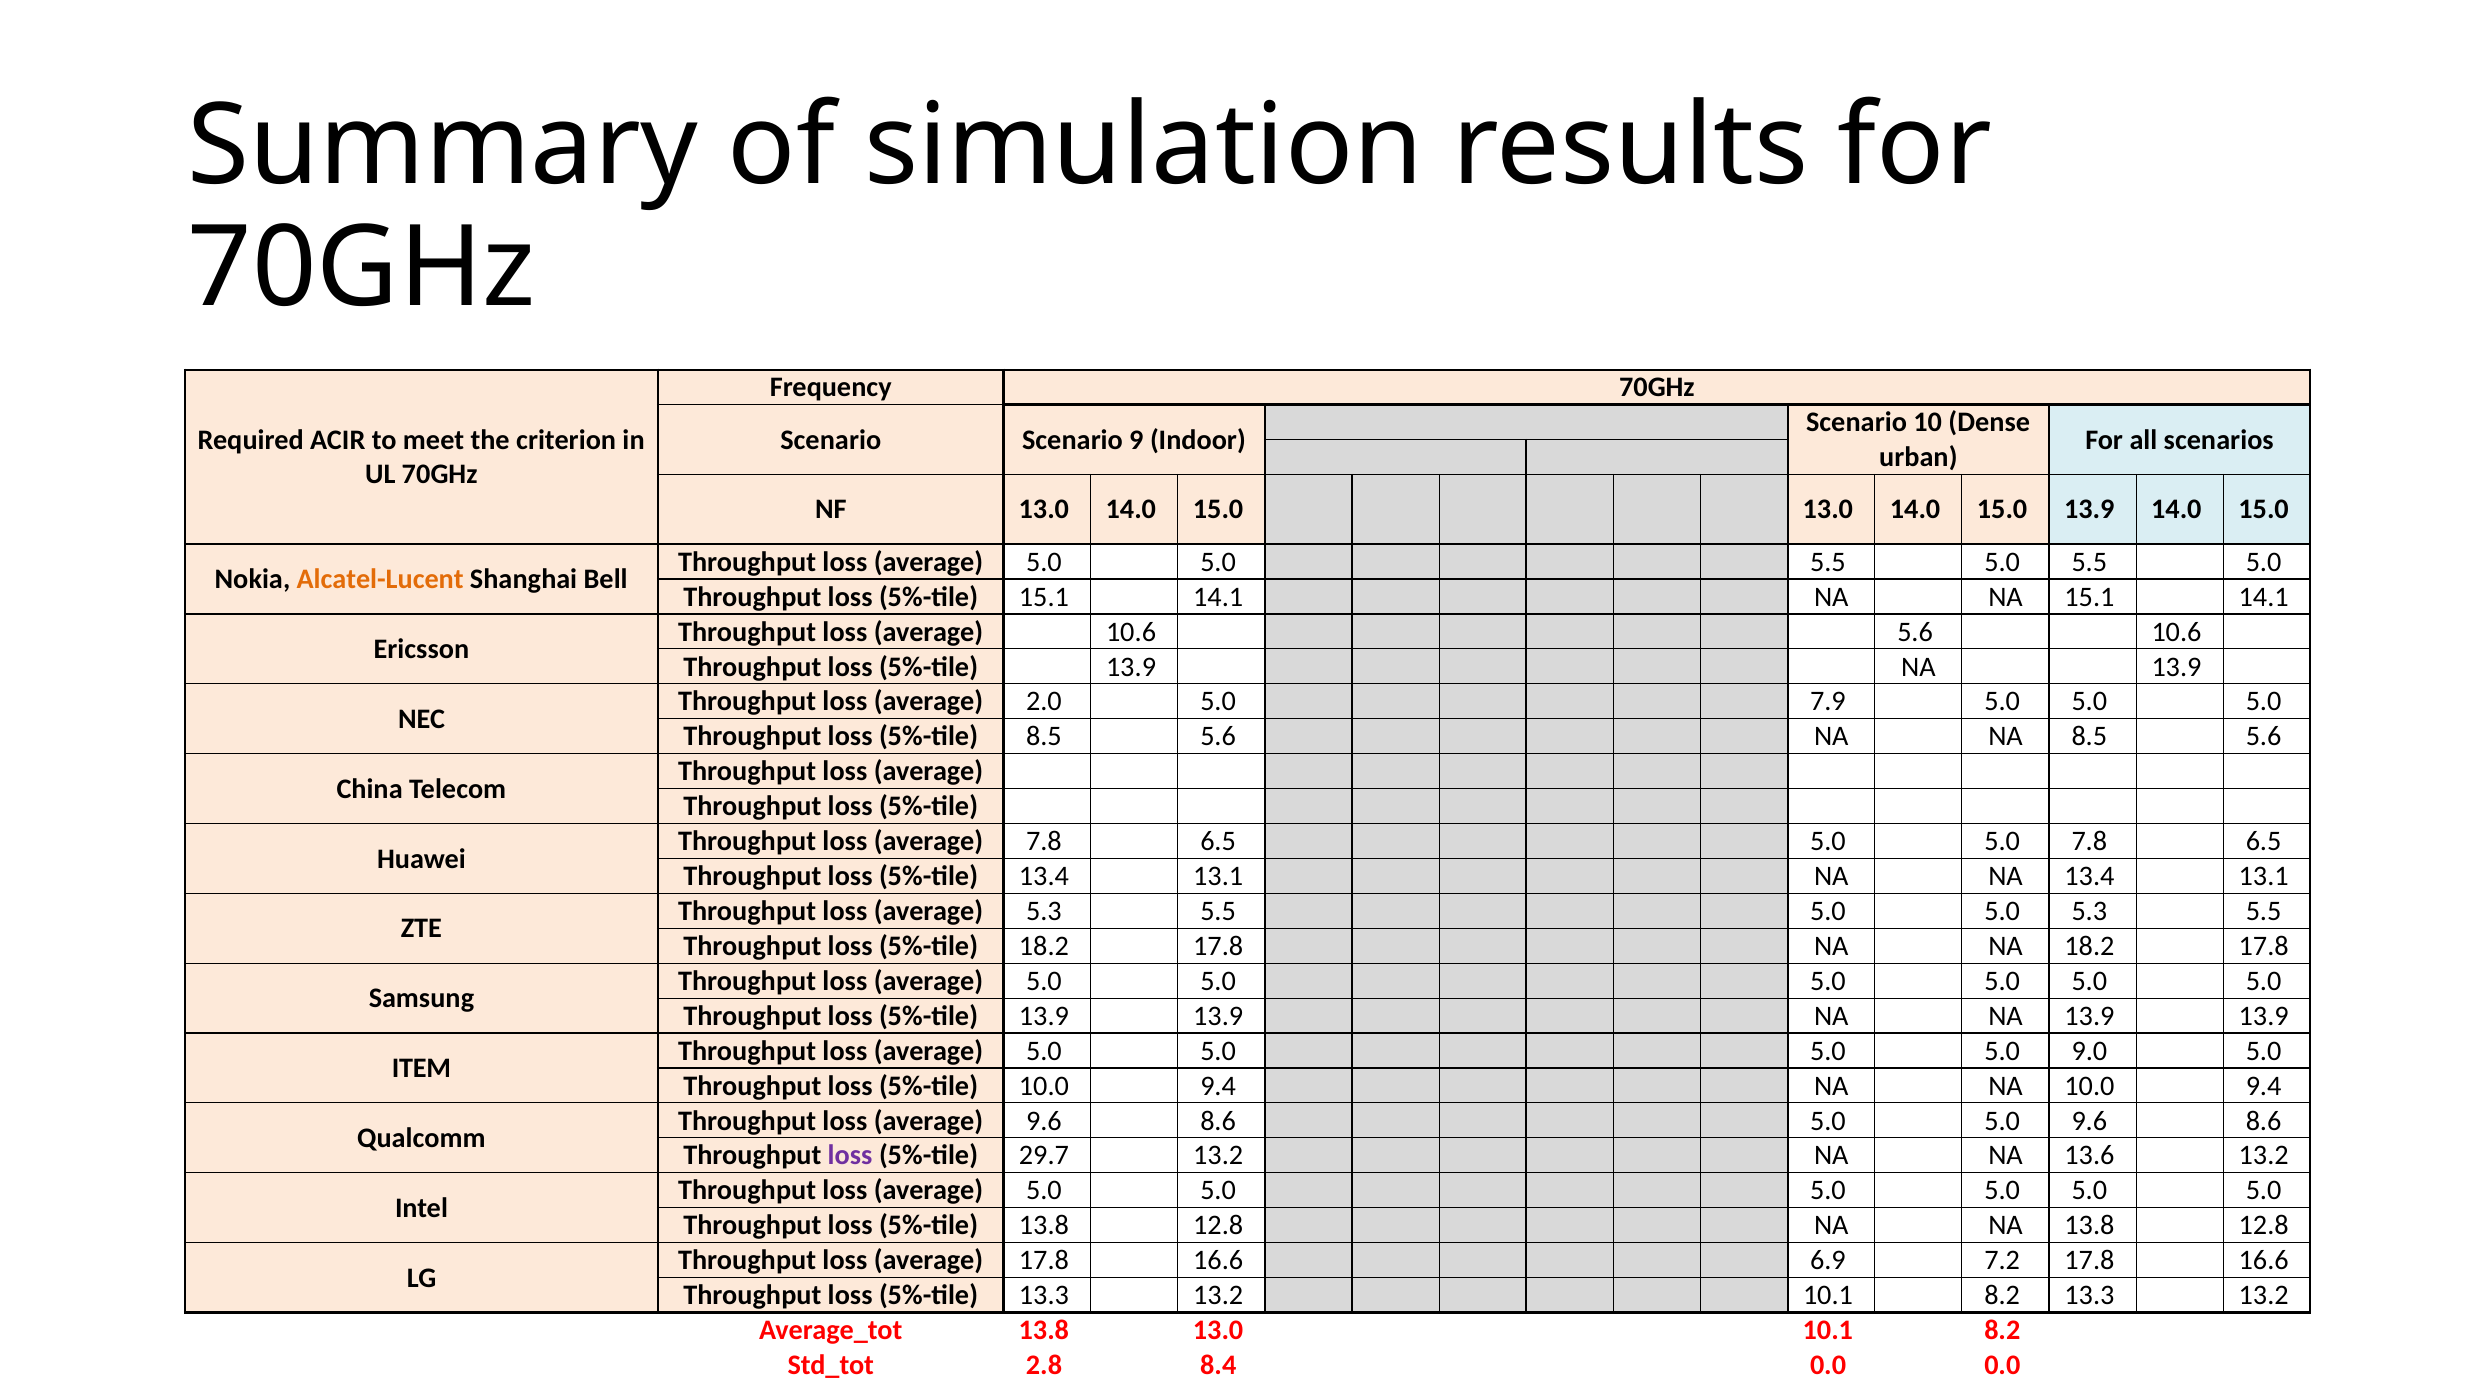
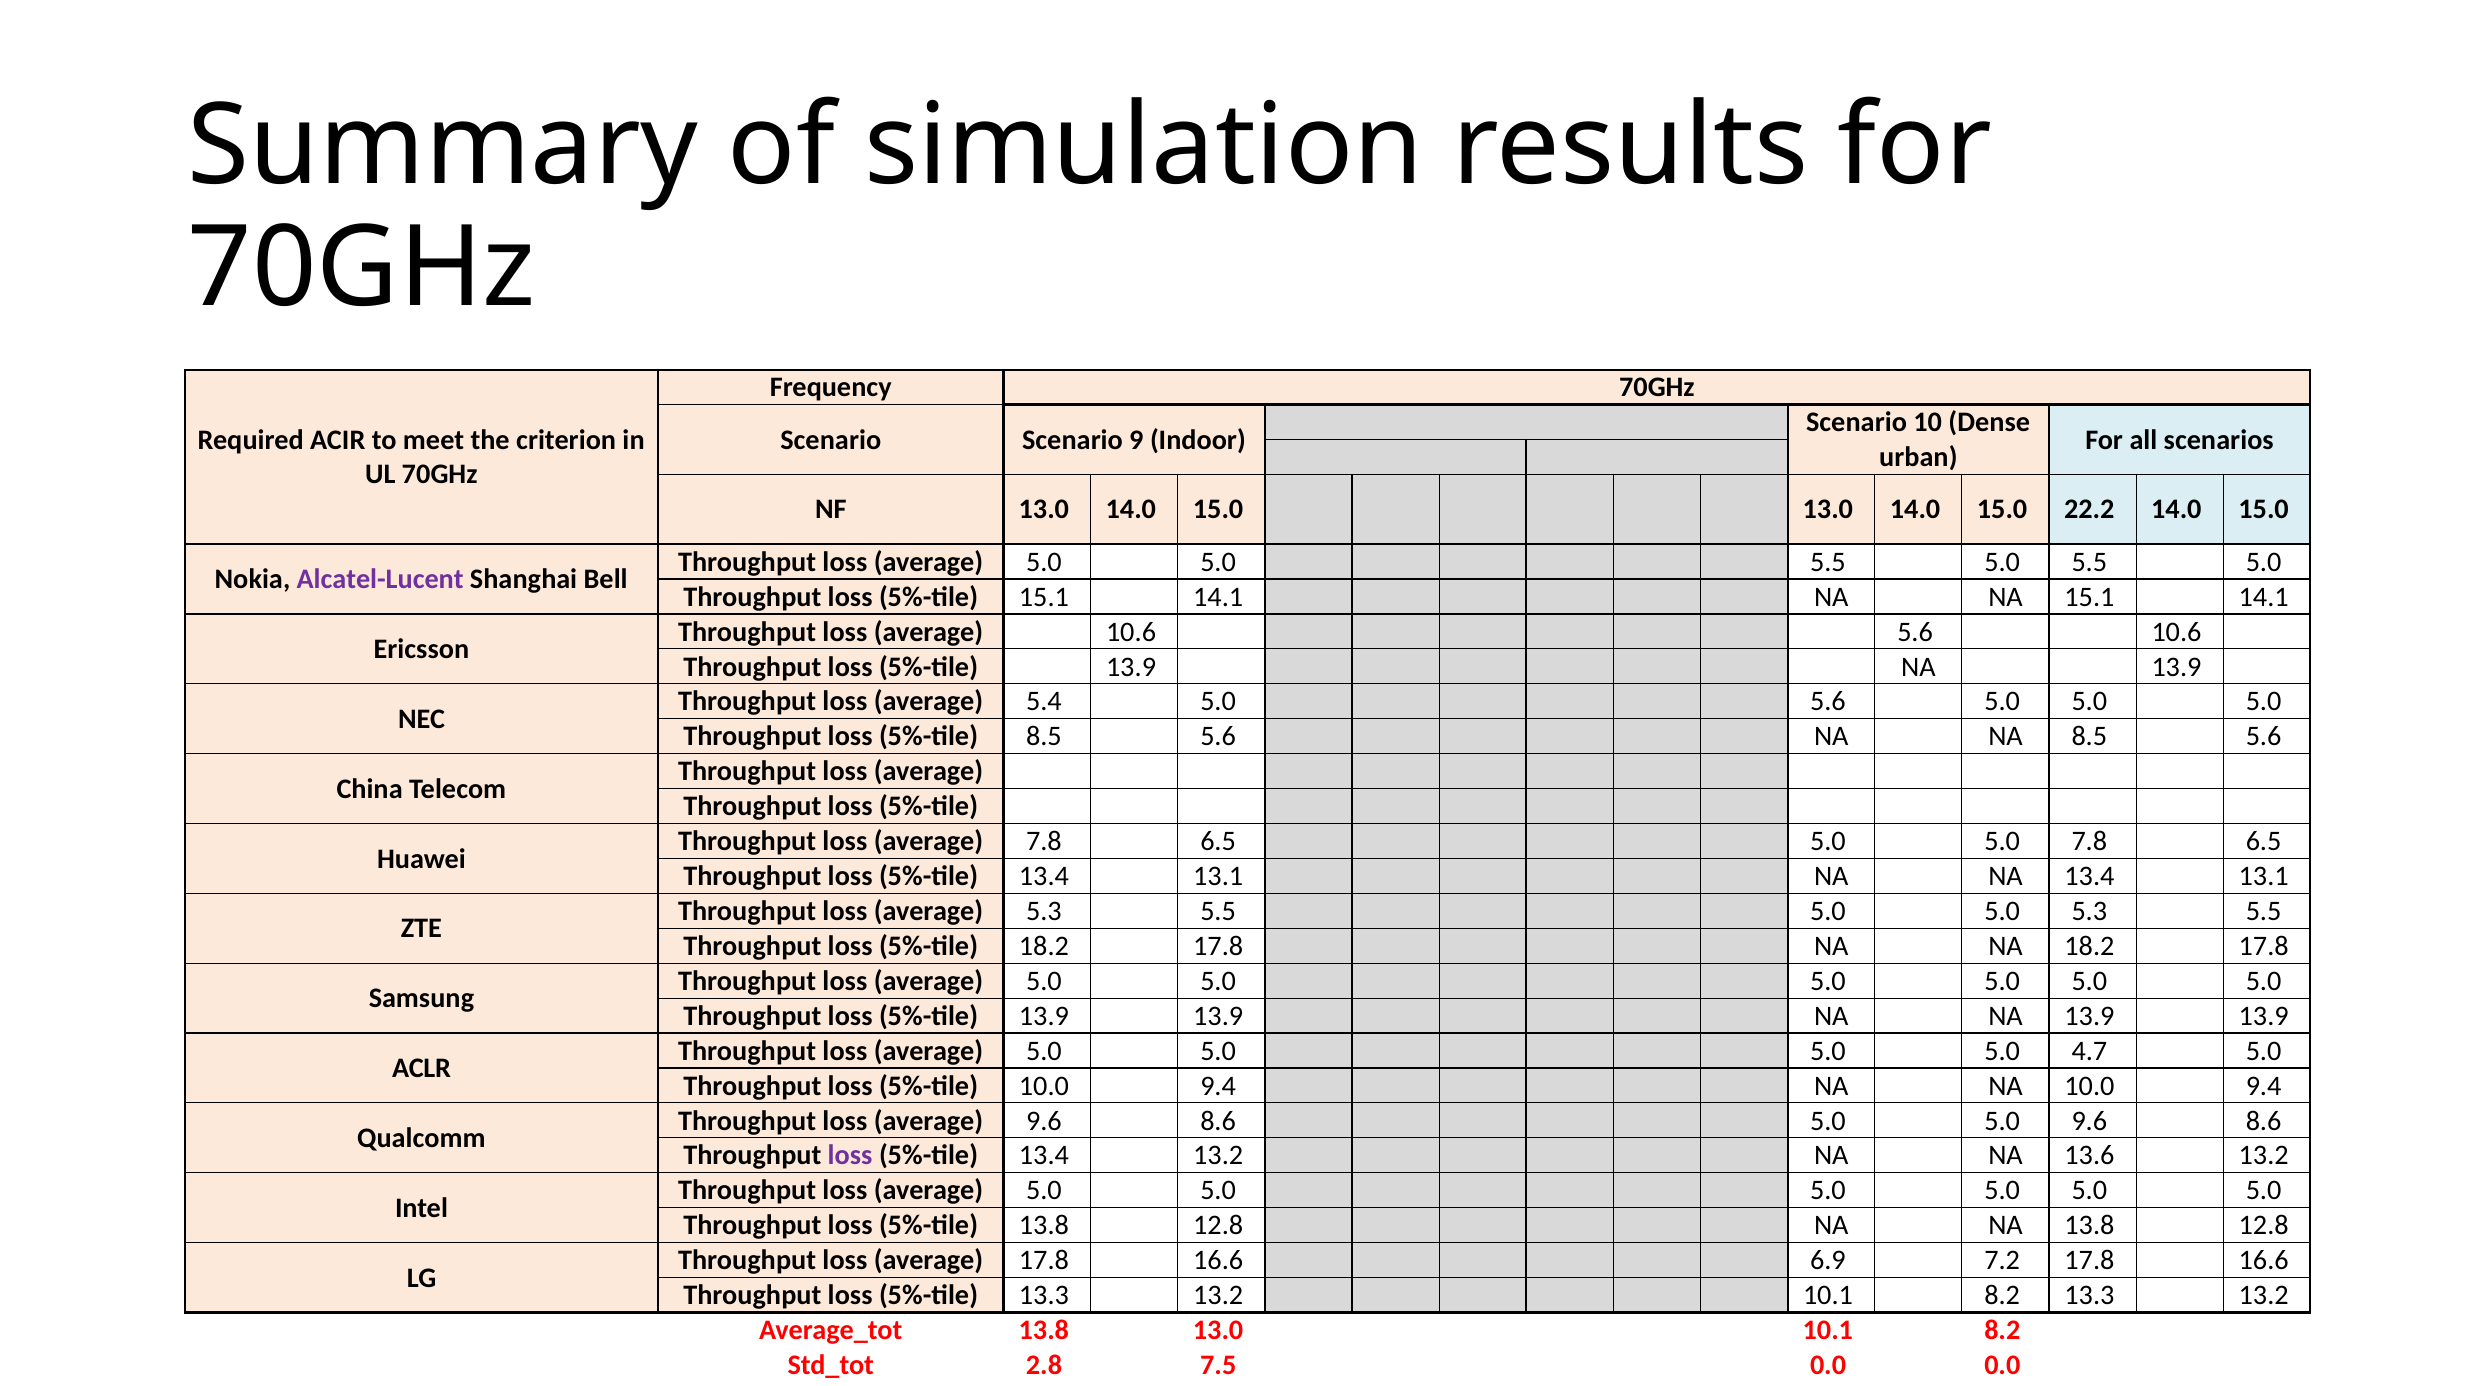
15.0 13.9: 13.9 -> 22.2 (2089, 510)
Alcatel-Lucent colour: orange -> purple (380, 580)
2.0: 2.0 -> 5.4 (1044, 702)
5.0 7.9: 7.9 -> 5.6 (1828, 702)
9.0: 9.0 -> 4.7 (2089, 1051)
ITEM: ITEM -> ACLR (422, 1069)
29.7: 29.7 -> 13.4 (1044, 1156)
8.4: 8.4 -> 7.5 (1218, 1366)
